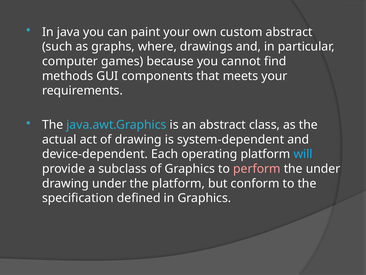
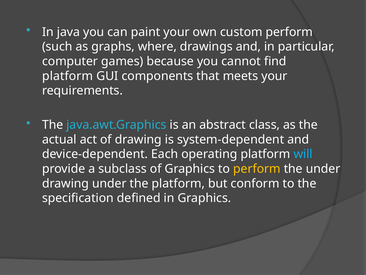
custom abstract: abstract -> perform (289, 32)
methods: methods -> platform (68, 76)
perform colour: pink -> yellow (257, 169)
